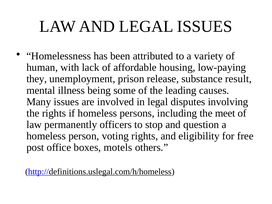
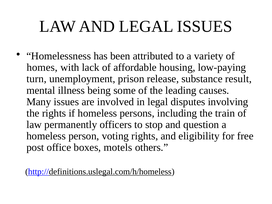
human: human -> homes (42, 67)
they: they -> turn (37, 79)
meet: meet -> train (225, 113)
